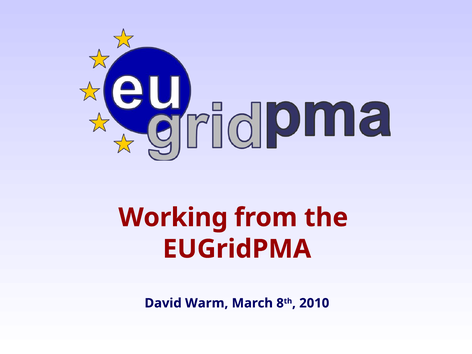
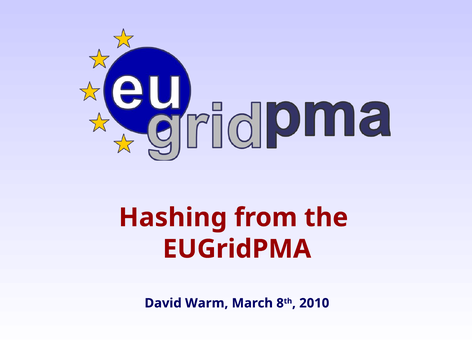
Working: Working -> Hashing (173, 218)
